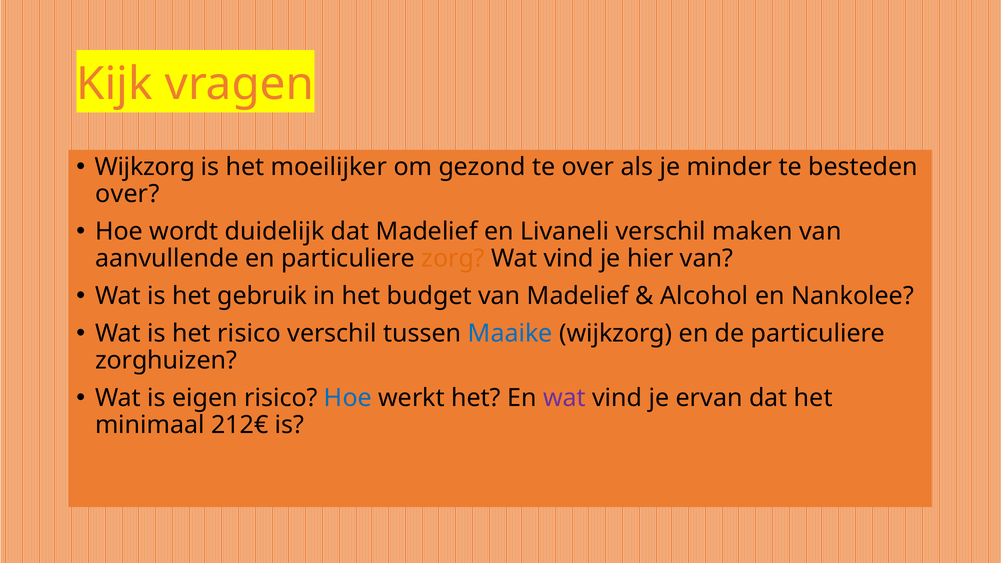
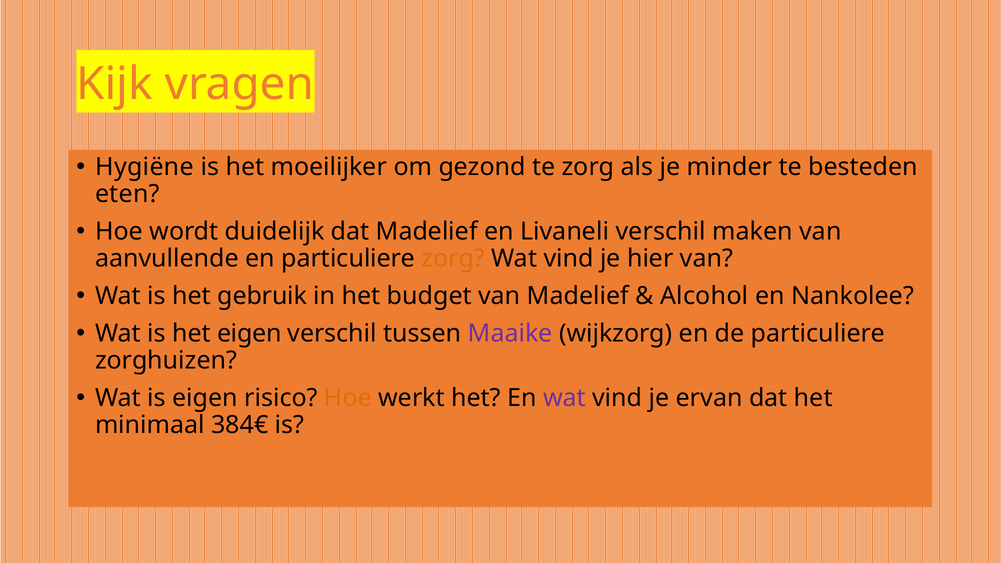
Wijkzorg: Wijkzorg -> Hygiëne (145, 167)
te over: over -> zorg (588, 167)
over: over -> eten (127, 194)
het risico: risico -> eigen (249, 333)
Maaike colour: blue -> purple (510, 333)
Hoe colour: blue -> orange (348, 398)
212€: 212€ -> 384€ (240, 425)
